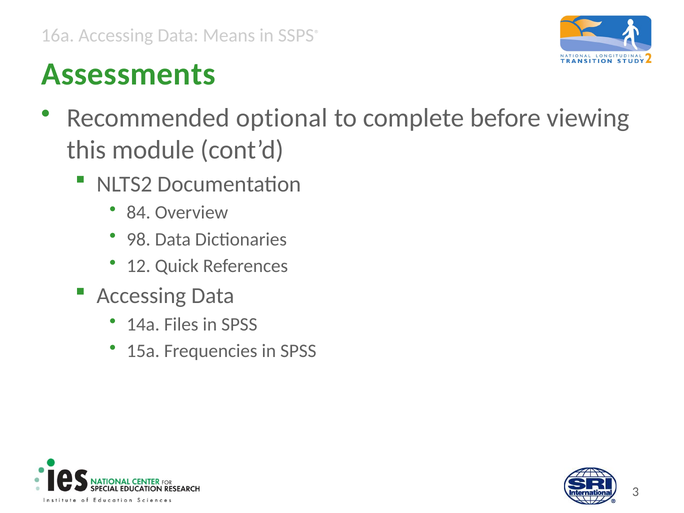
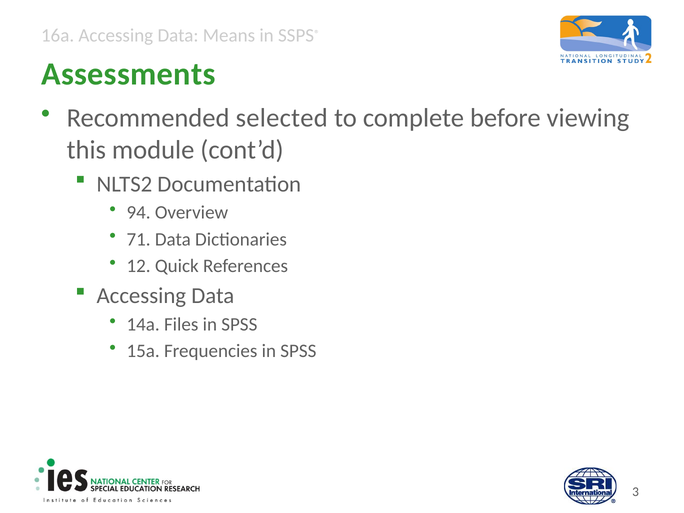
optional: optional -> selected (282, 118)
84: 84 -> 94 (139, 213)
98: 98 -> 71 (139, 239)
